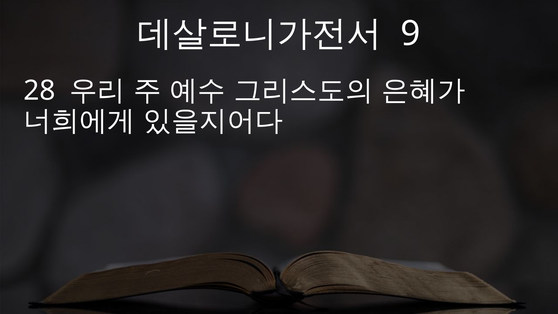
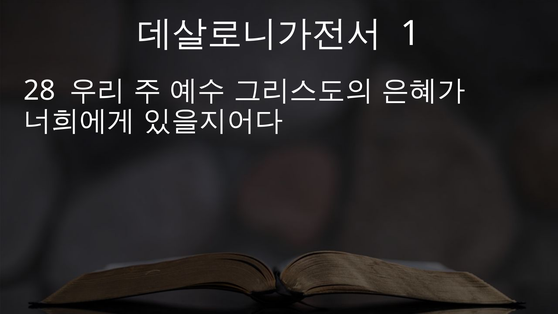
9: 9 -> 1 (410, 34)
